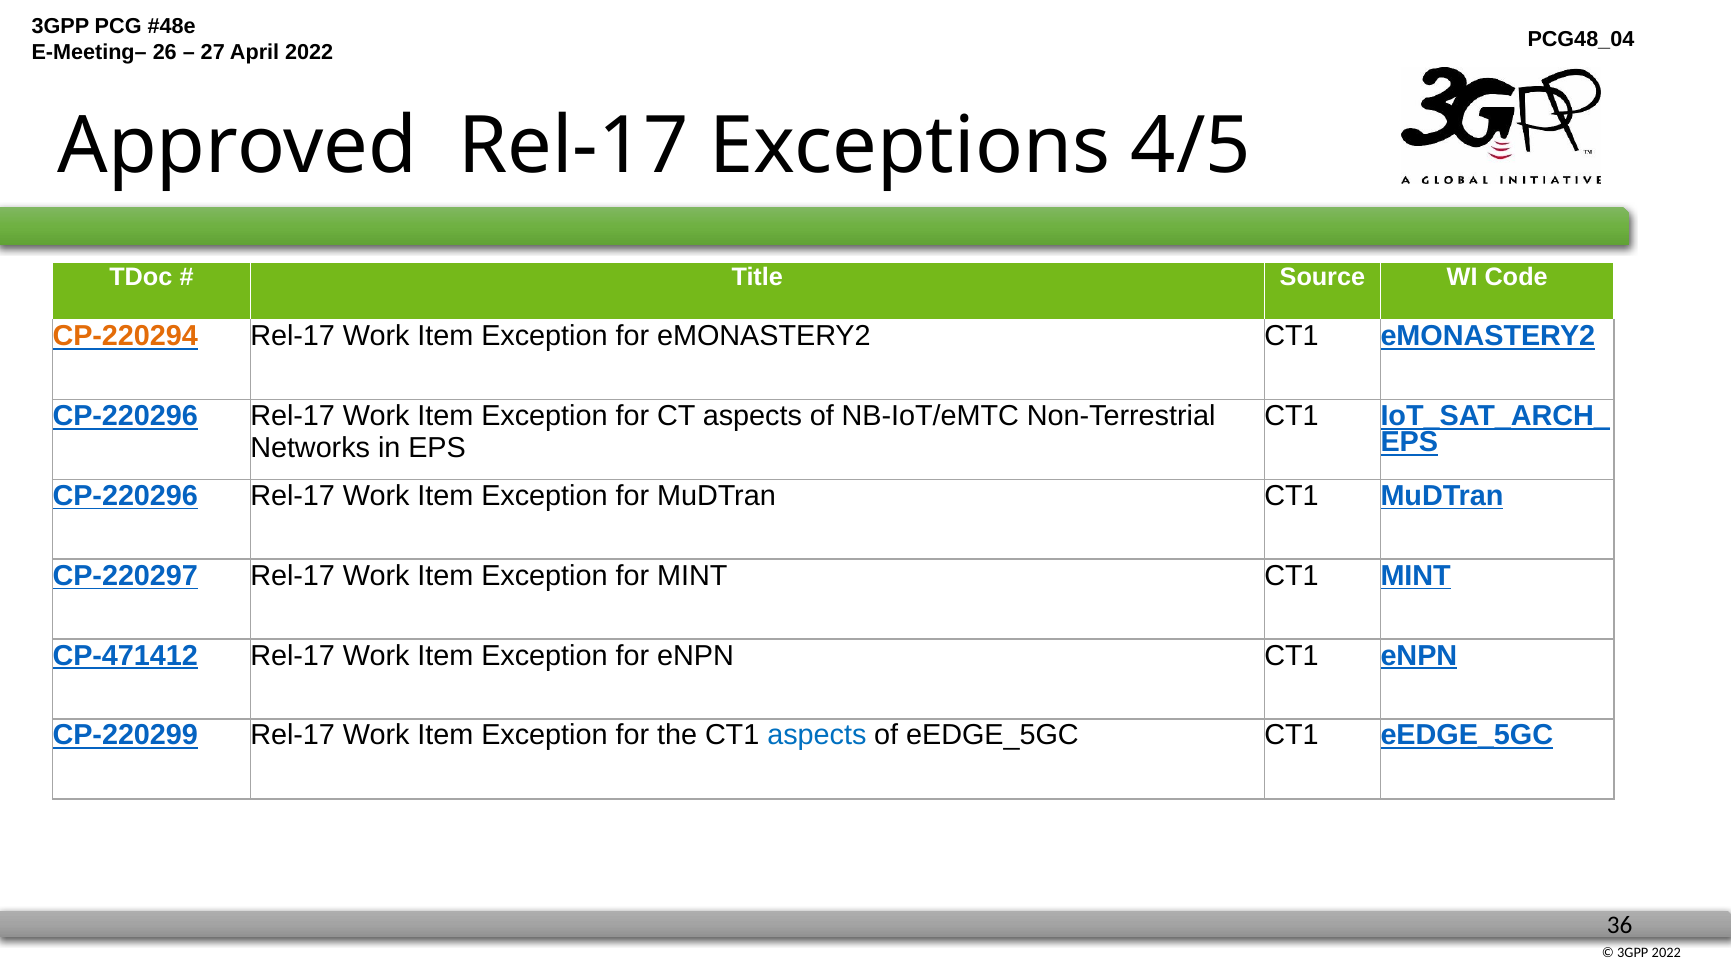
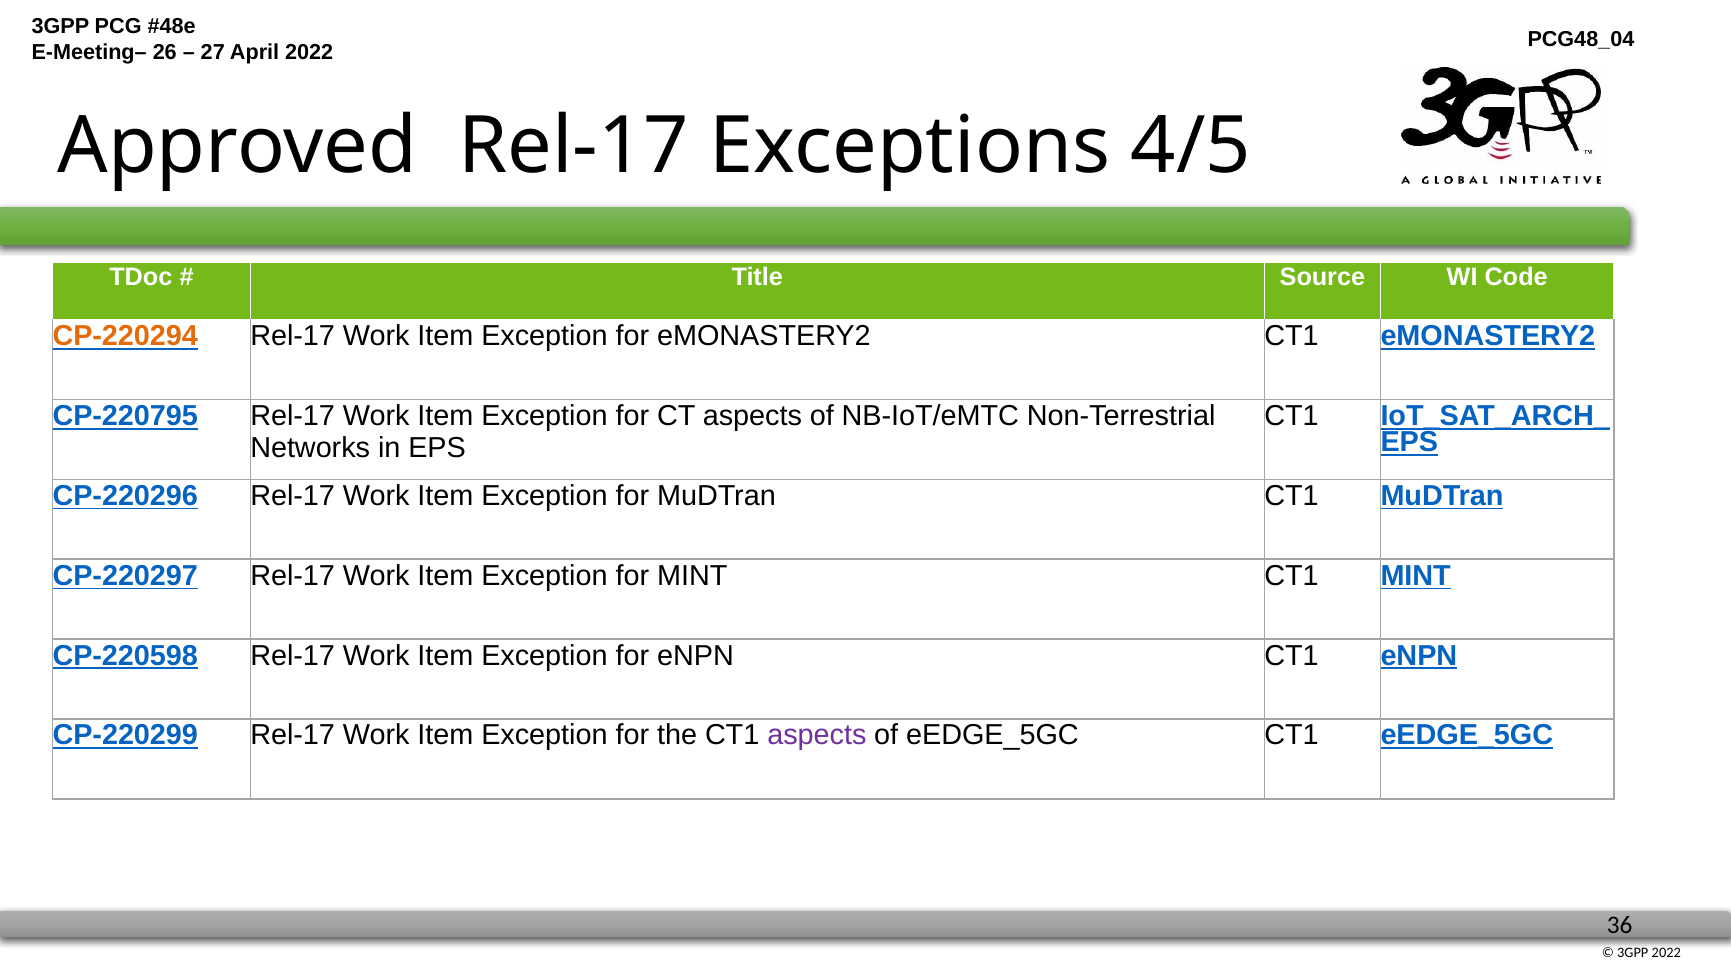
CP-220296: CP-220296 -> CP-220795 (125, 416)
CP-471412: CP-471412 -> CP-220598 (125, 655)
aspects colour: blue -> purple (817, 735)
